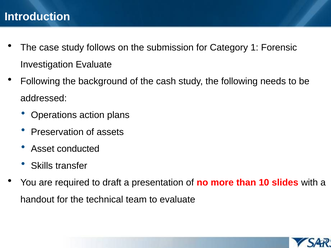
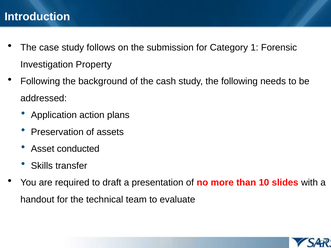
Investigation Evaluate: Evaluate -> Property (94, 65)
Operations: Operations -> Application (54, 115)
